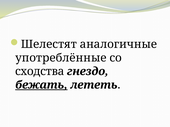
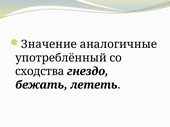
Шелестят: Шелестят -> Значение (49, 44)
употреблённые: употреблённые -> употреблённый (61, 58)
бежать underline: present -> none (41, 85)
